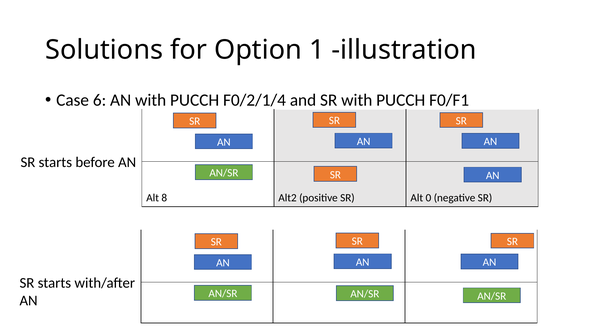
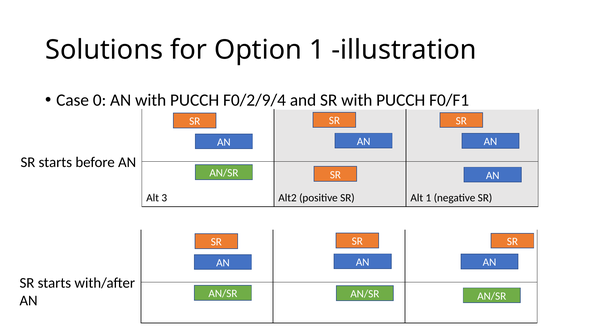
6: 6 -> 0 (100, 100)
F0/2/1/4: F0/2/1/4 -> F0/2/9/4 (254, 100)
8: 8 -> 3 (164, 198)
Alt 0: 0 -> 1 (428, 198)
